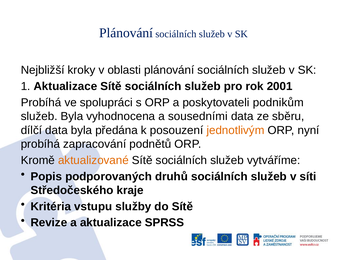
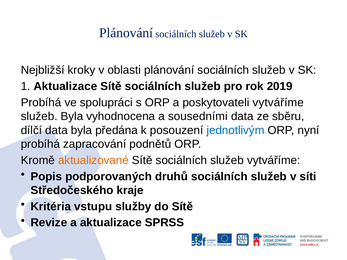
2001: 2001 -> 2019 (280, 86)
poskytovateli podnikům: podnikům -> vytváříme (278, 103)
jednotlivým colour: orange -> blue (235, 130)
